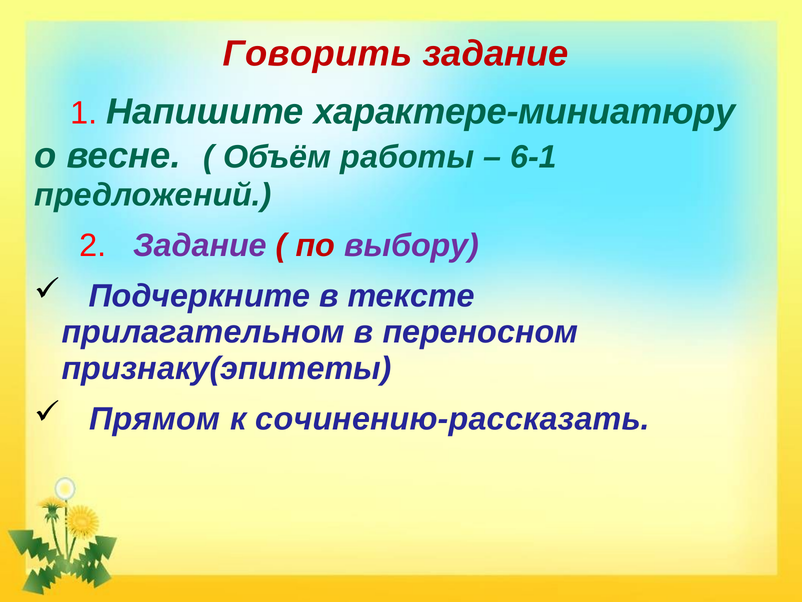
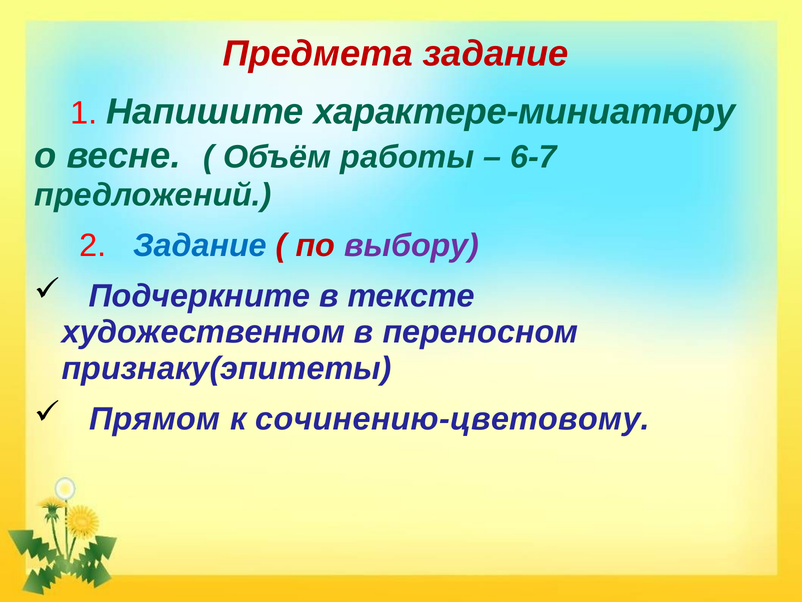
Говорить: Говорить -> Предмета (318, 54)
6-1: 6-1 -> 6-7 (534, 157)
Задание colour: purple -> blue (200, 245)
прилагательном: прилагательном -> художественном (203, 332)
сочинению-рассказать: сочинению-рассказать -> сочинению-цветовому (453, 419)
